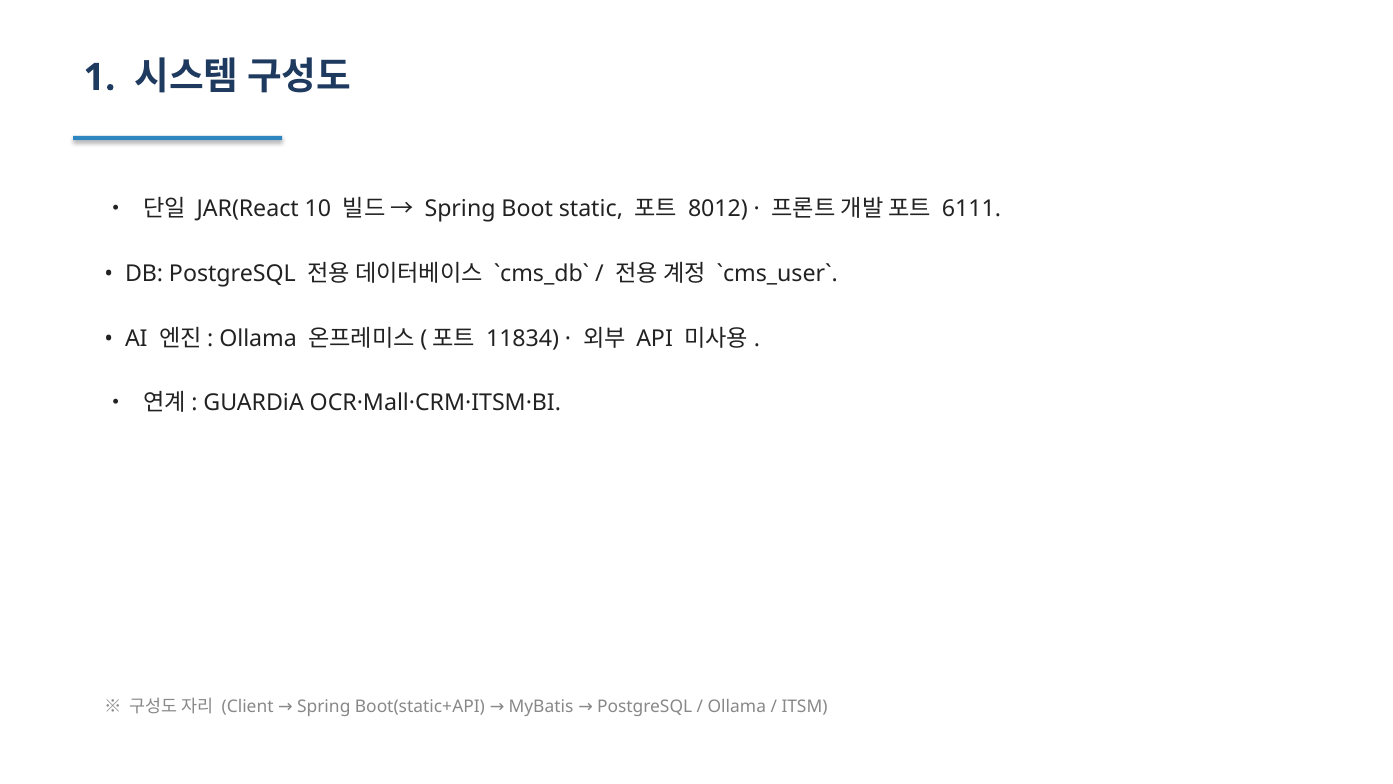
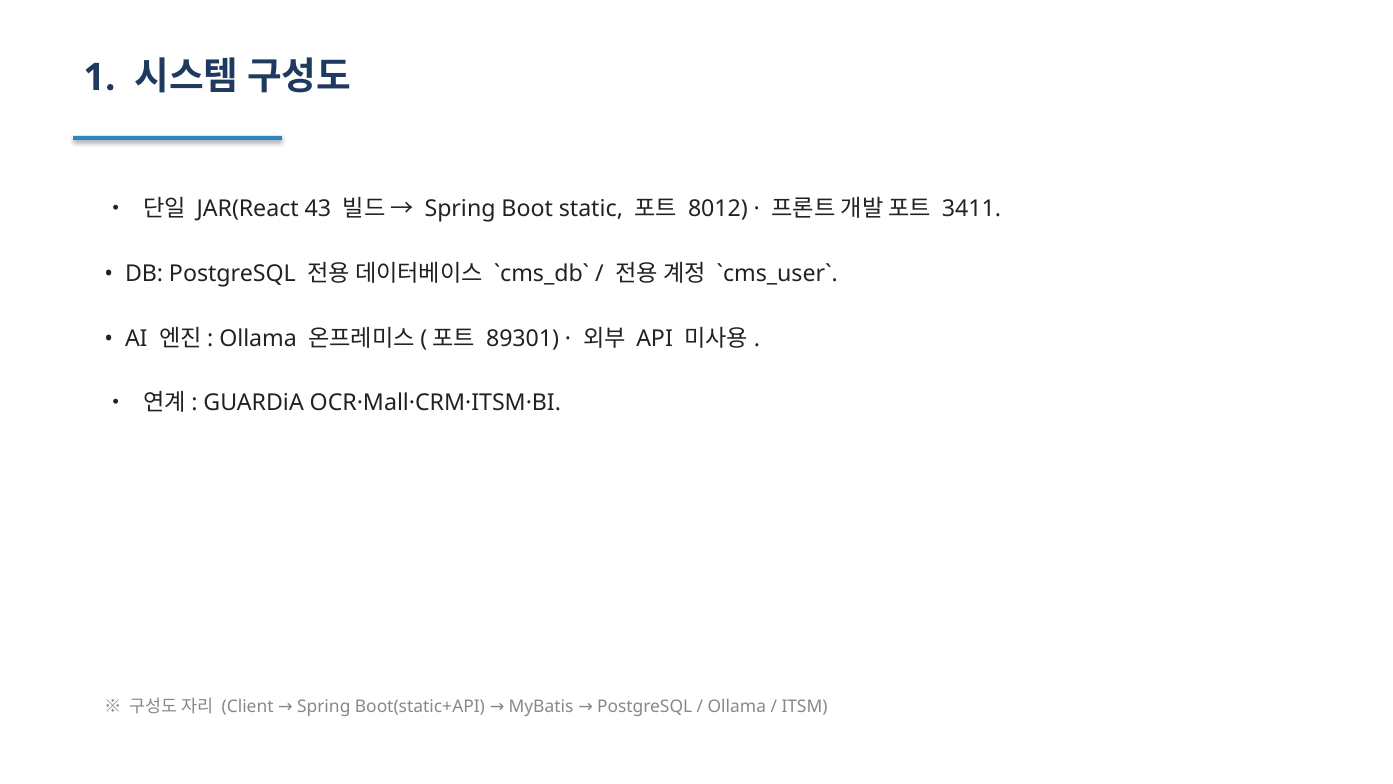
10: 10 -> 43 (318, 209)
6111: 6111 -> 3411 (971, 209)
11834: 11834 -> 89301 (523, 338)
